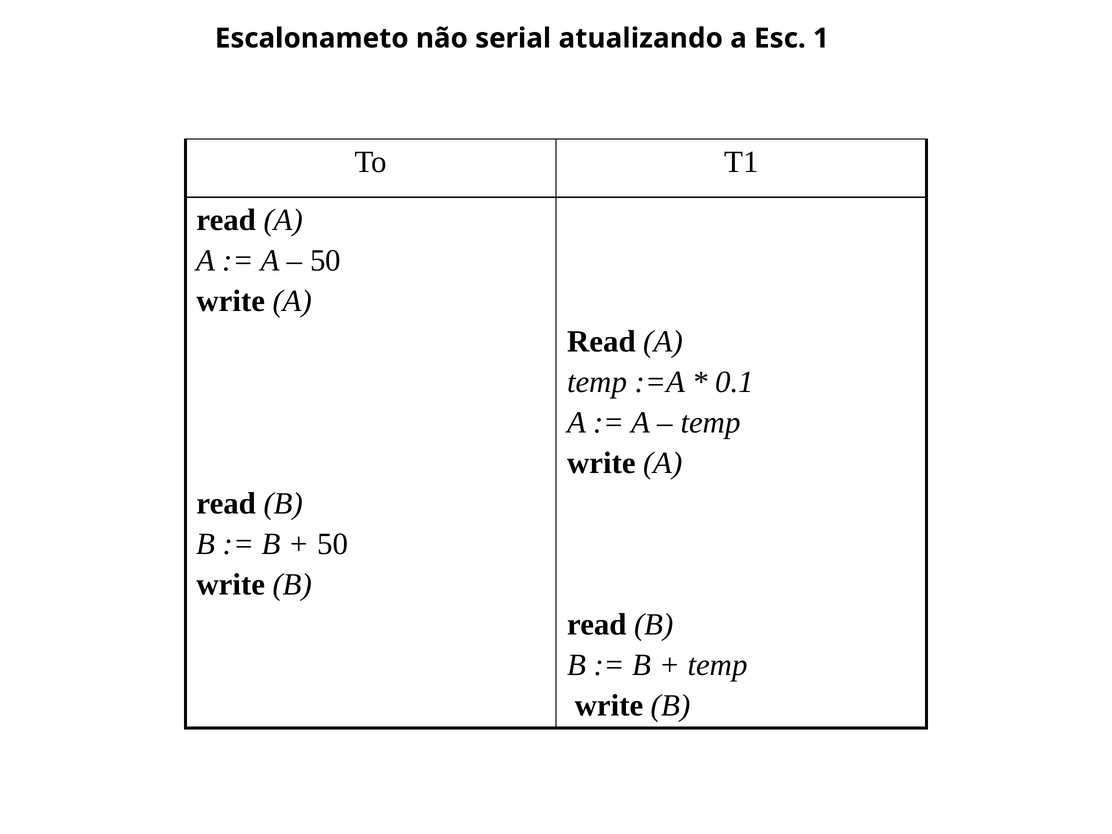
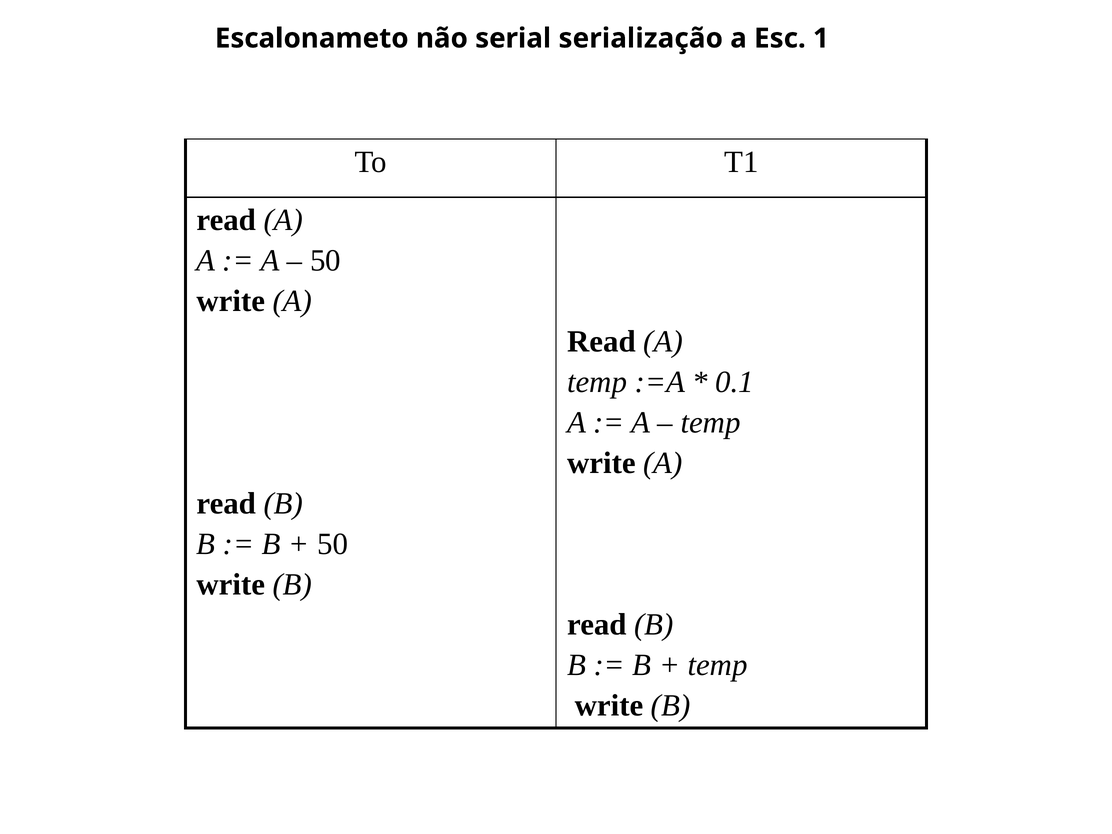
atualizando: atualizando -> serialização (641, 38)
